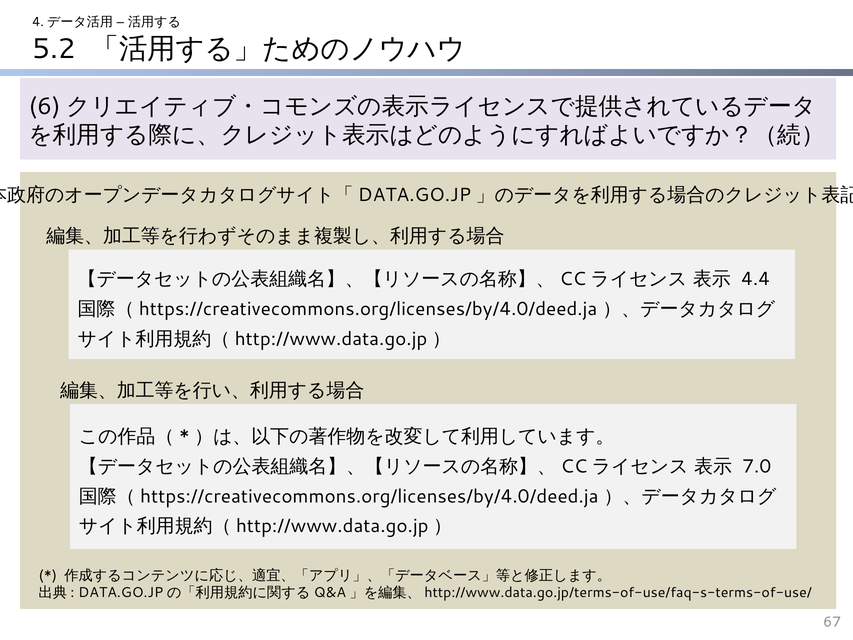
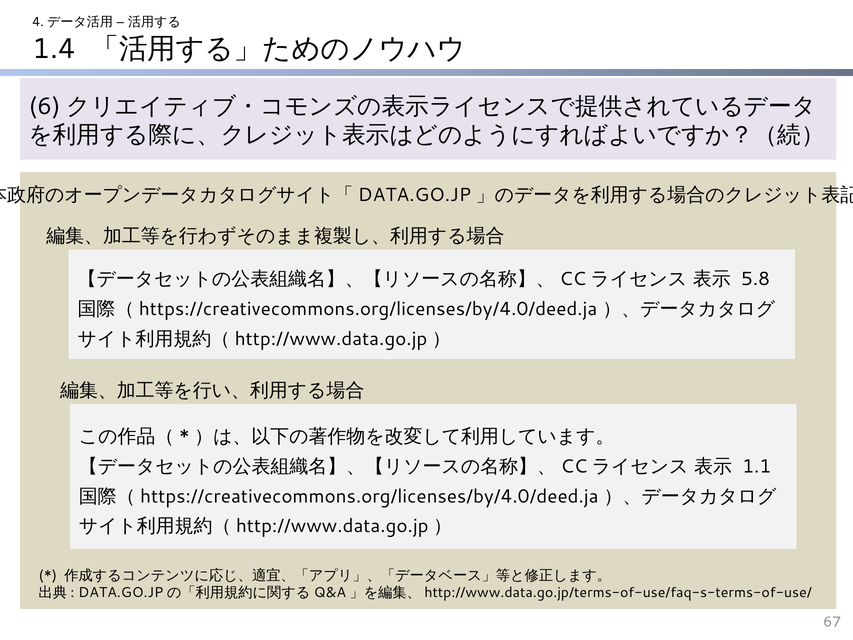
5.2: 5.2 -> 1.4 (54, 49)
4.4: 4.4 -> 5.8 (756, 279)
7.0: 7.0 -> 1.1 (757, 466)
